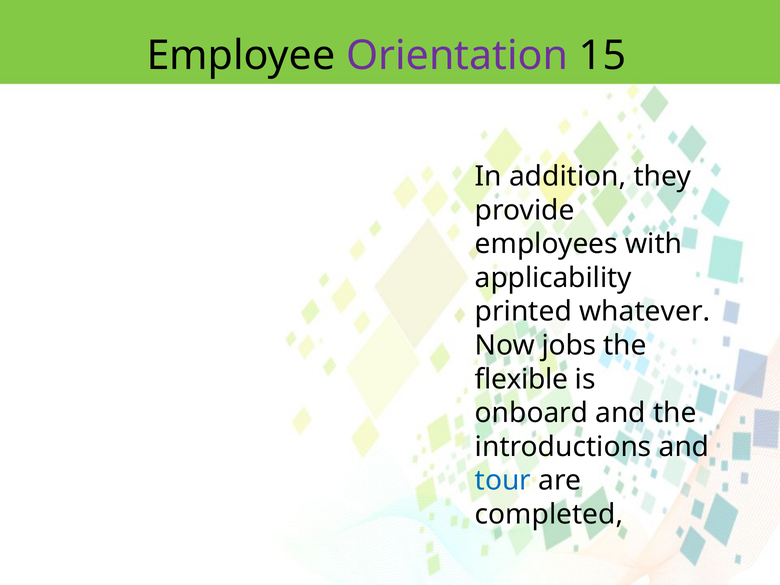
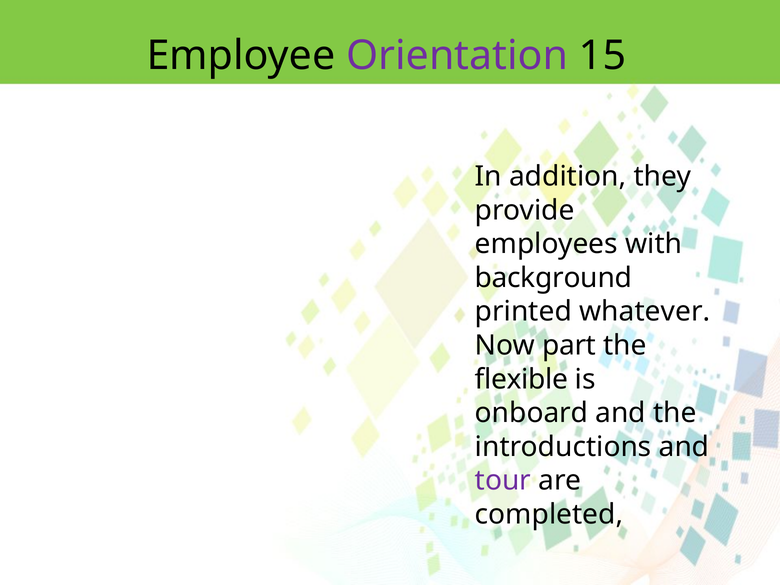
applicability: applicability -> background (553, 278)
jobs: jobs -> part (569, 345)
tour colour: blue -> purple (503, 481)
